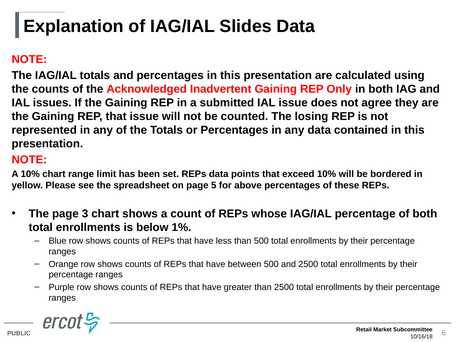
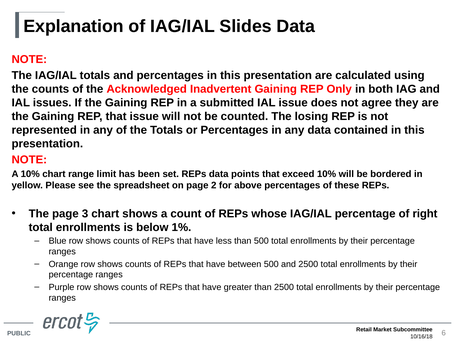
5: 5 -> 2 (214, 185)
of both: both -> right (425, 214)
